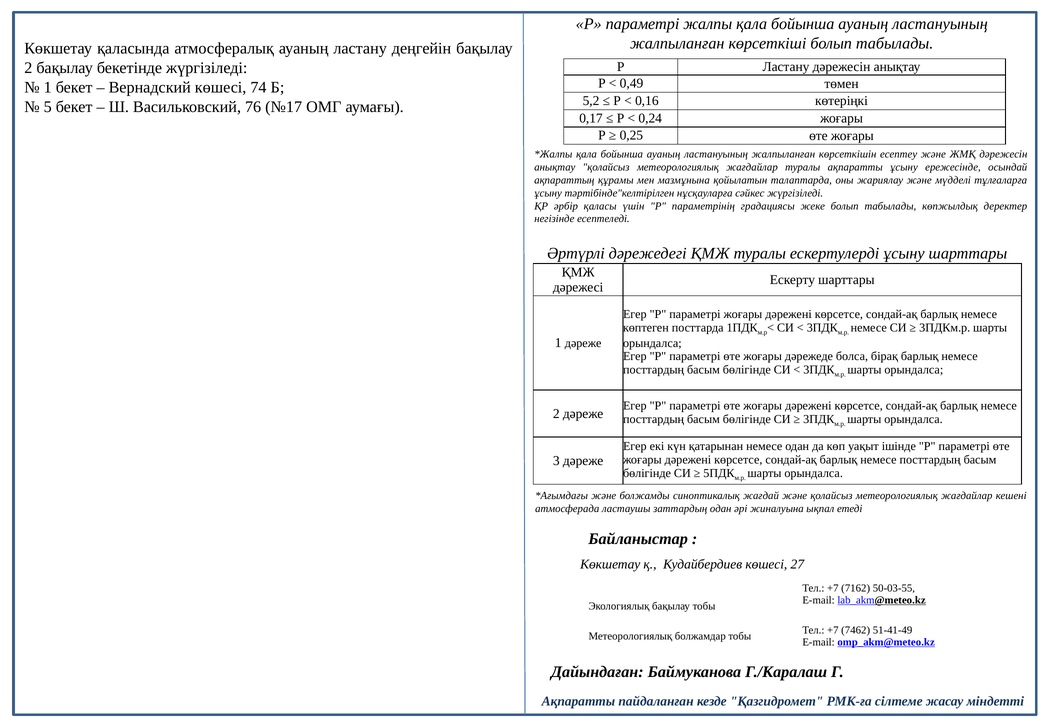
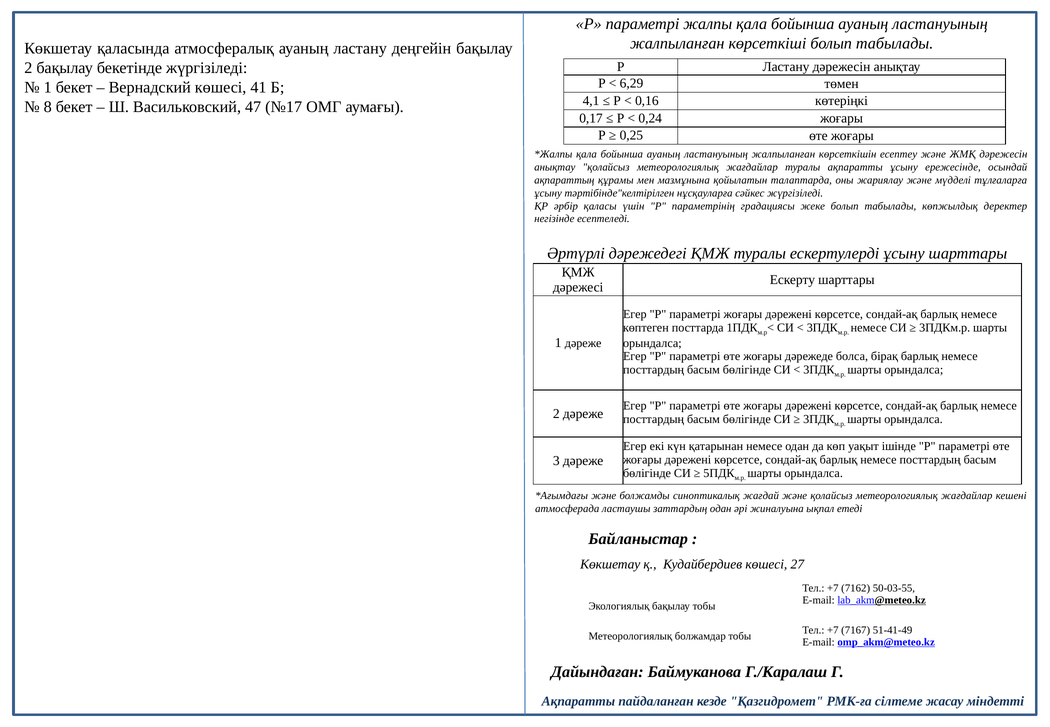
0,49: 0,49 -> 6,29 (632, 84)
74: 74 -> 41 (258, 87)
5,2: 5,2 -> 4,1 (591, 101)
5: 5 -> 8 (48, 107)
76: 76 -> 47 (253, 107)
7462: 7462 -> 7167 (856, 630)
